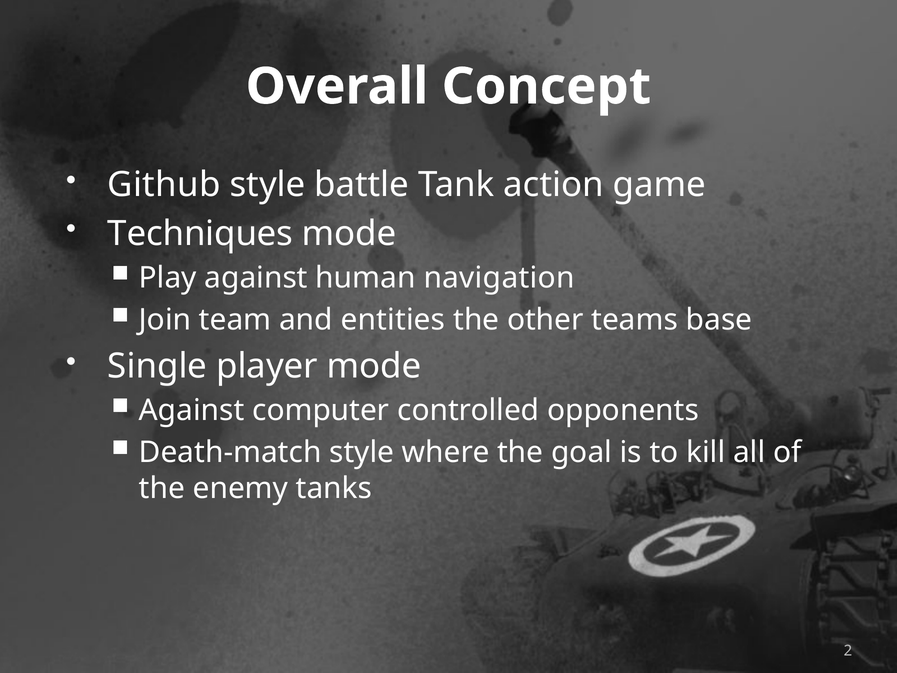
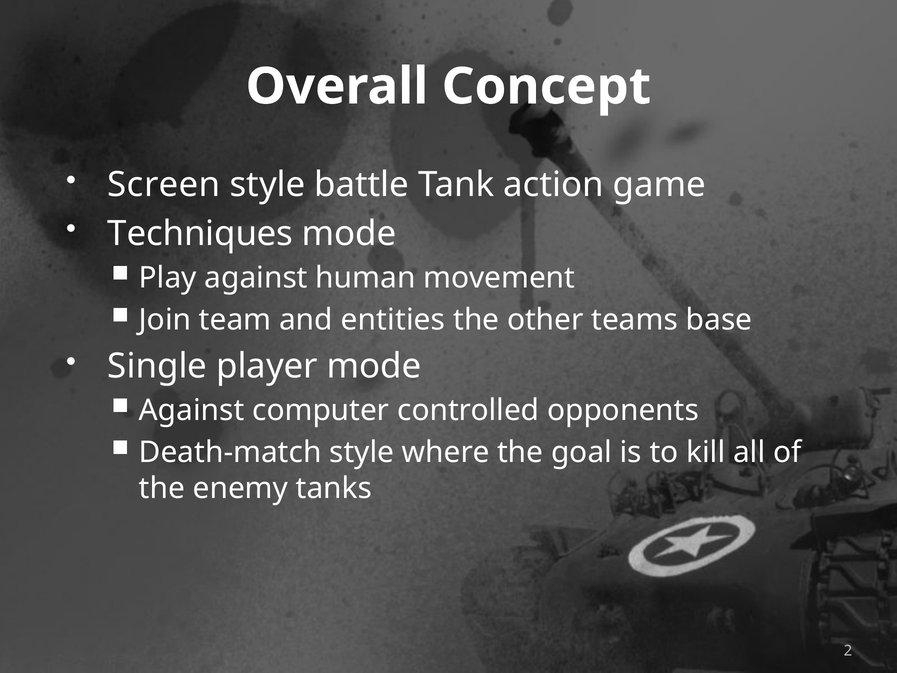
Github: Github -> Screen (164, 185)
navigation: navigation -> movement (499, 278)
